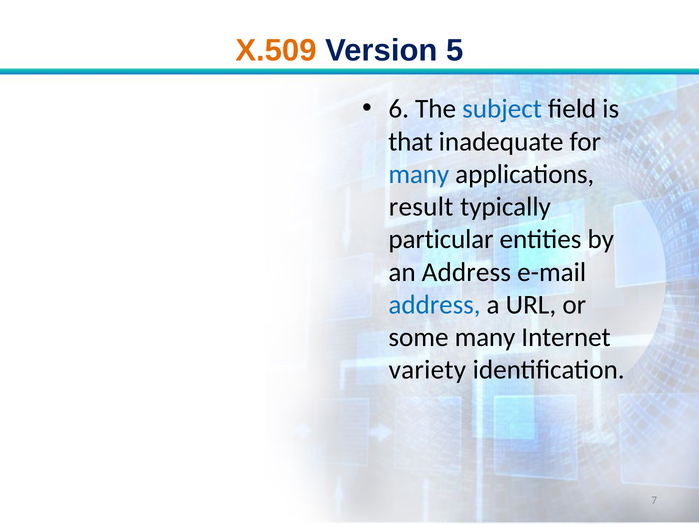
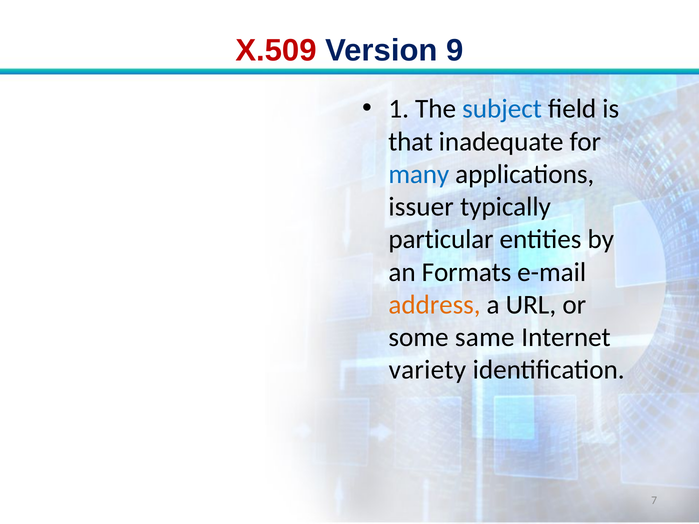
X.509 colour: orange -> red (276, 51)
5: 5 -> 9 (455, 51)
6: 6 -> 1 (399, 109)
result: result -> issuer (421, 207)
an Address: Address -> Formats (467, 272)
address colour: blue -> orange (434, 305)
some many: many -> same (485, 338)
